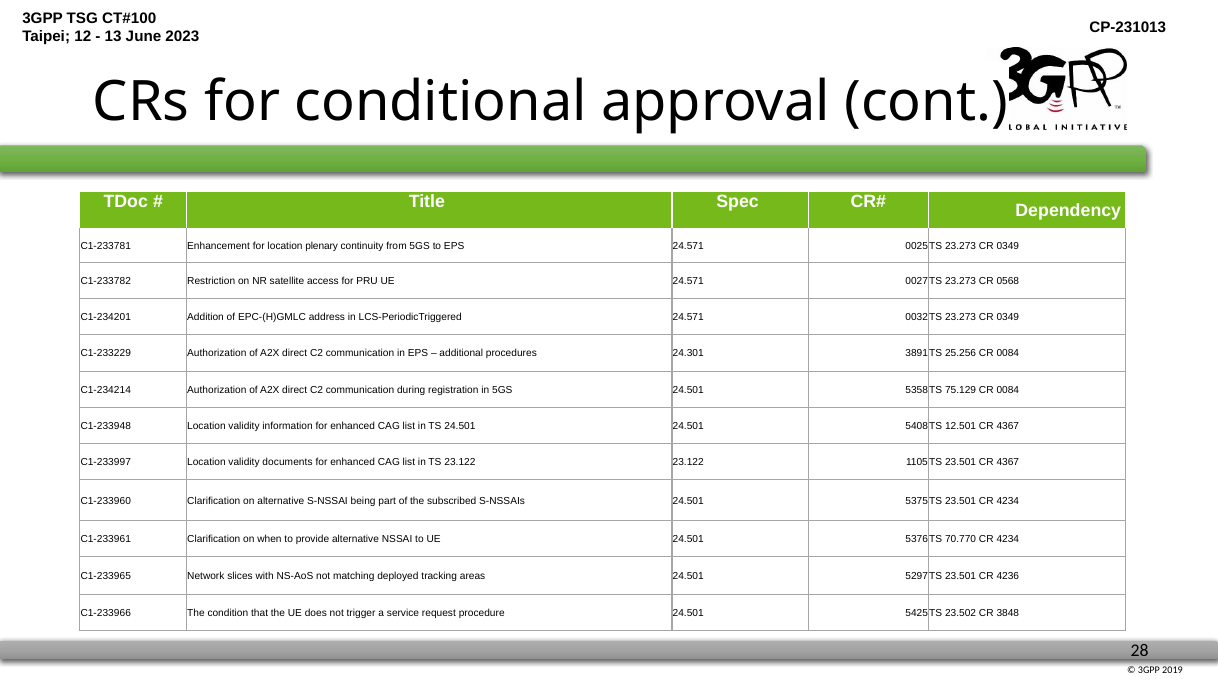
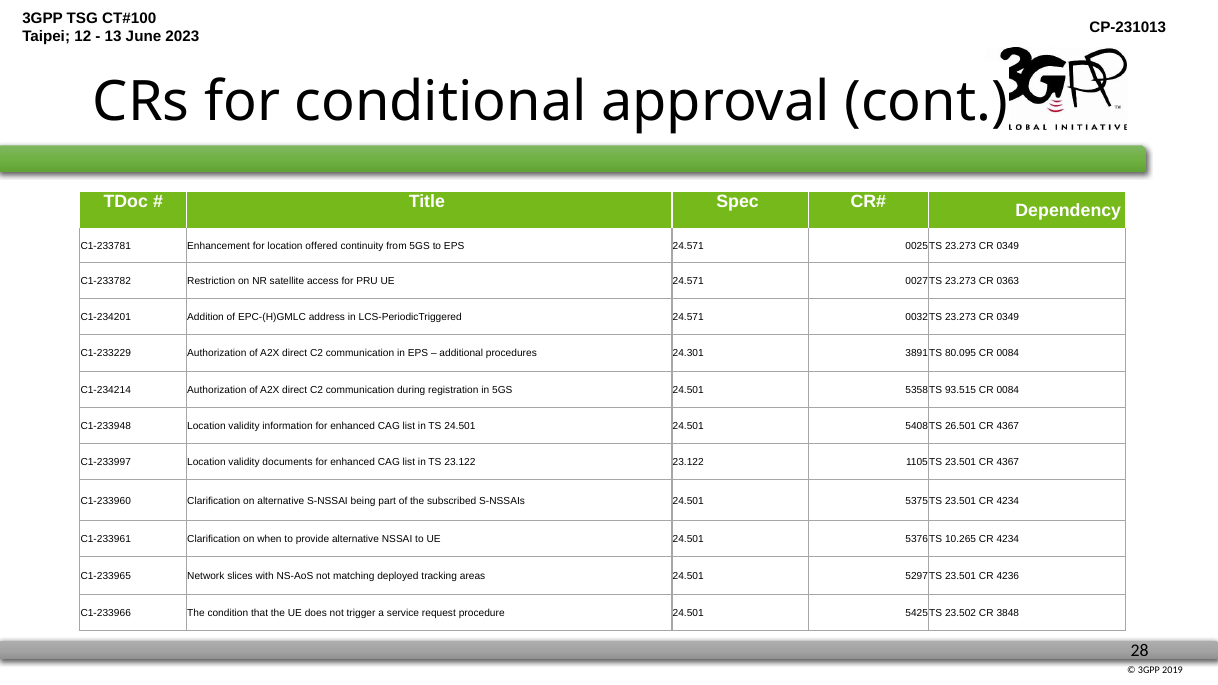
plenary: plenary -> offered (322, 246)
0568: 0568 -> 0363 (1008, 281)
25.256: 25.256 -> 80.095 (961, 354)
75.129: 75.129 -> 93.515 (961, 390)
12.501: 12.501 -> 26.501 (961, 426)
70.770: 70.770 -> 10.265 (961, 539)
